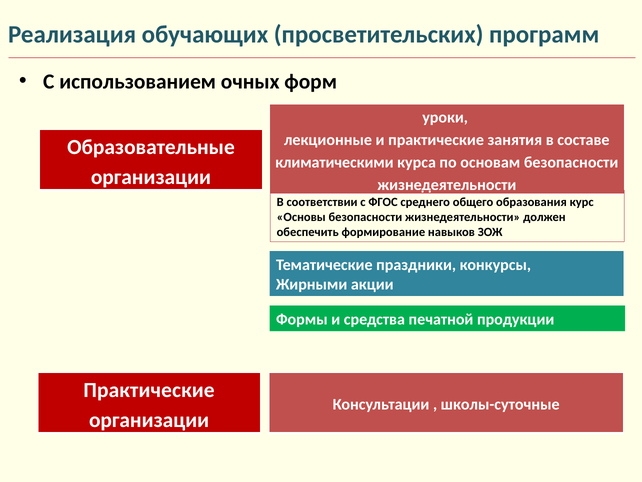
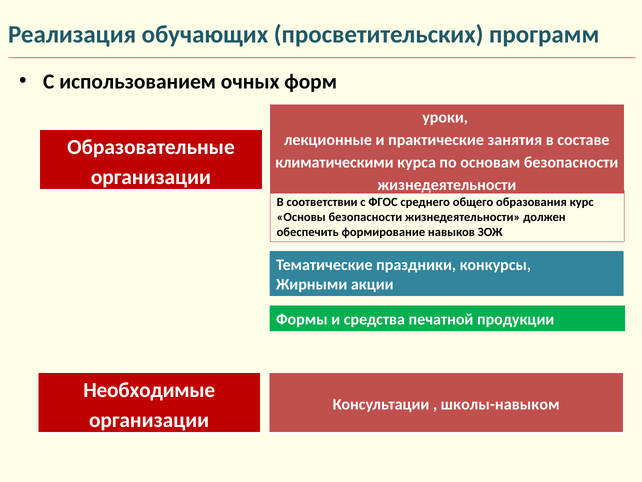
Практические: Практические -> Необходимые (149, 390)
школы-суточные: школы-суточные -> школы-навыком (500, 404)
